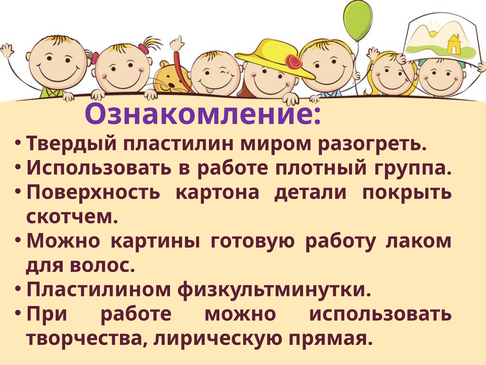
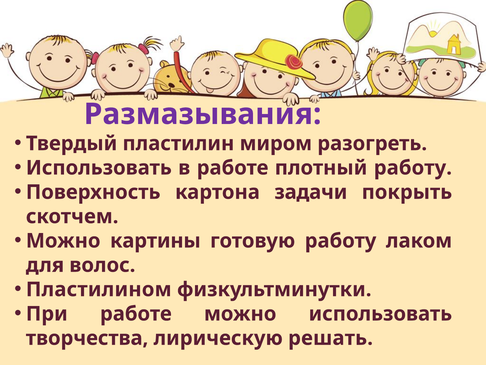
Ознакомление: Ознакомление -> Размазывания (203, 114)
плотный группа: группа -> работу (413, 168)
детали: детали -> задачи (311, 192)
прямая: прямая -> решать (330, 338)
